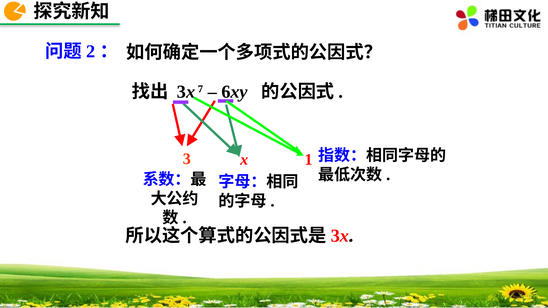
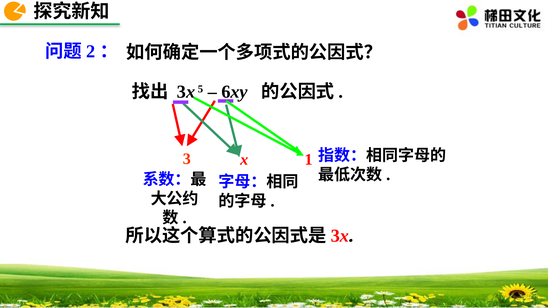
7: 7 -> 5 (200, 89)
